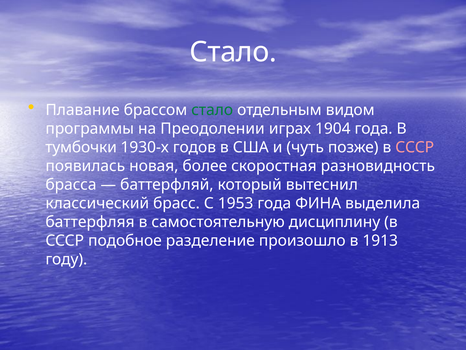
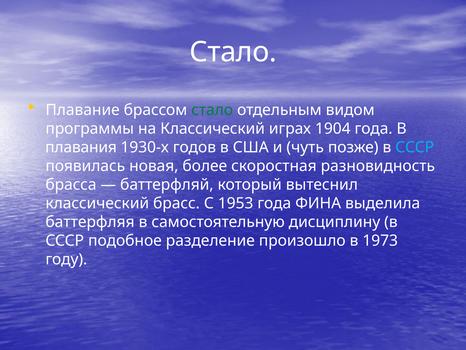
на Преодолении: Преодолении -> Классический (213, 128)
тумбочки: тумбочки -> плавания (81, 147)
СССР colour: pink -> light blue (415, 147)
1913: 1913 -> 1973 (380, 240)
